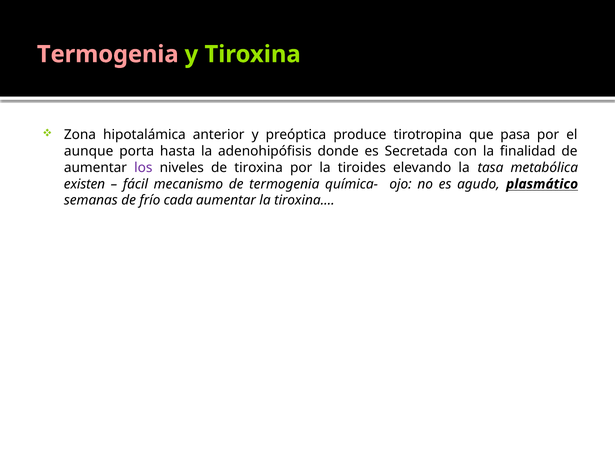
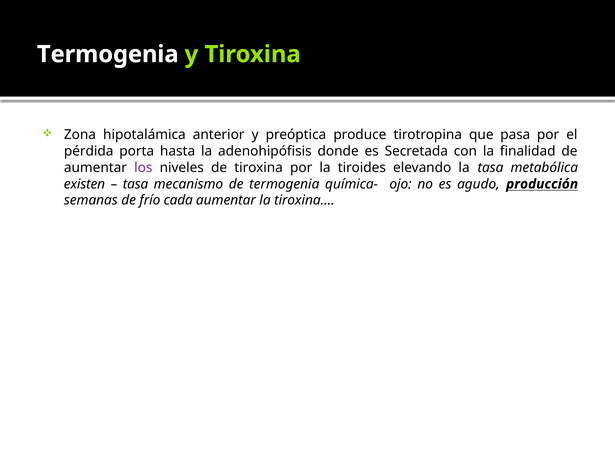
Termogenia colour: pink -> white (108, 54)
aunque: aunque -> pérdida (89, 151)
fácil: fácil -> tasa (136, 184)
plasmático: plasmático -> producción (542, 184)
